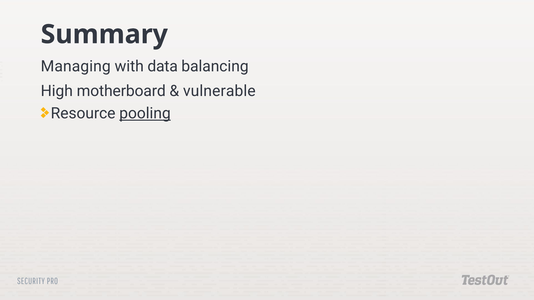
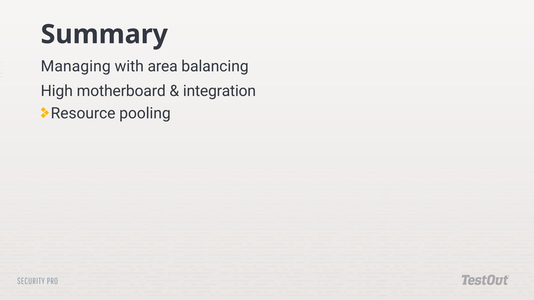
data: data -> area (163, 66)
vulnerable: vulnerable -> integration (219, 91)
pooling underline: present -> none (145, 113)
